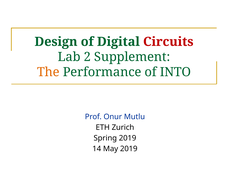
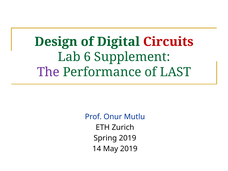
2: 2 -> 6 (87, 57)
The colour: orange -> purple (48, 72)
INTO: INTO -> LAST (175, 72)
